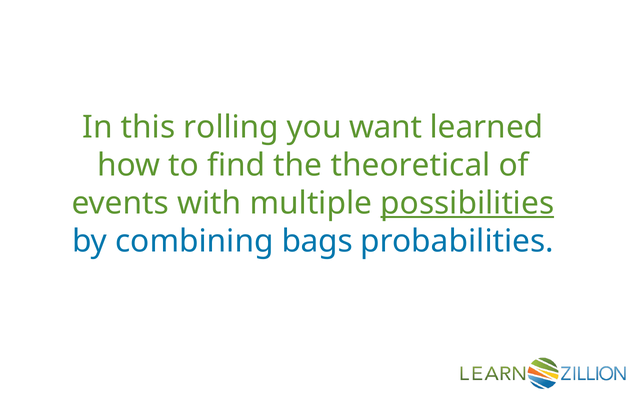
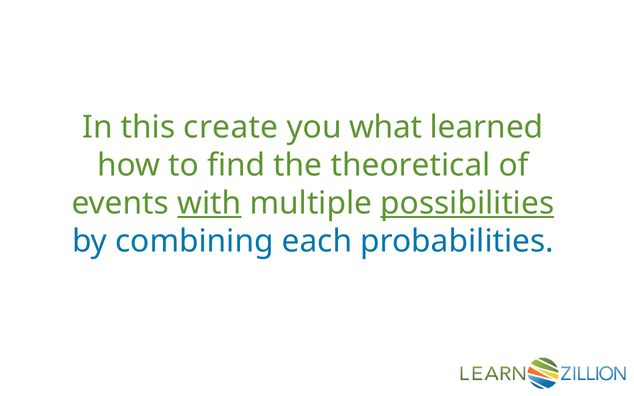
rolling: rolling -> create (231, 127)
want: want -> what (386, 127)
with underline: none -> present (209, 203)
bags: bags -> each (317, 241)
